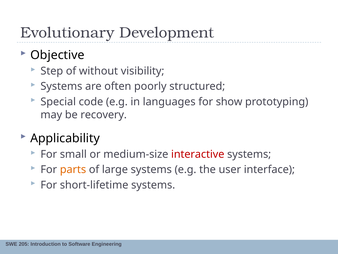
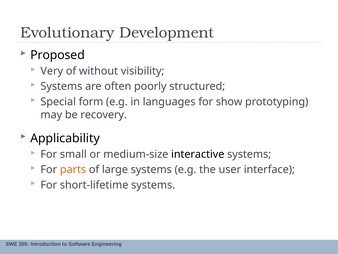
Objective: Objective -> Proposed (58, 55)
Step: Step -> Very (52, 71)
code: code -> form (91, 102)
interactive colour: red -> black (198, 154)
